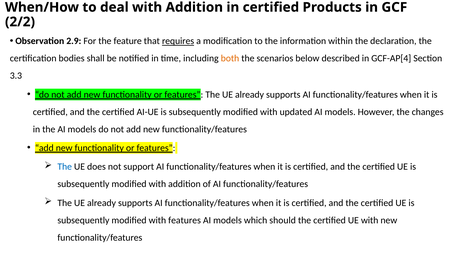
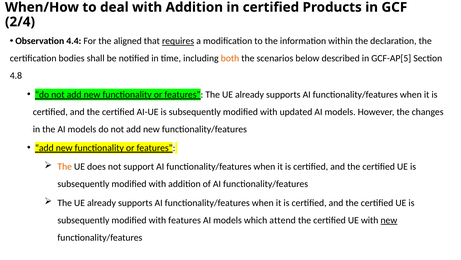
2/2: 2/2 -> 2/4 (20, 22)
2.9: 2.9 -> 4.4 (74, 41)
feature: feature -> aligned (128, 41)
GCF-AP[4: GCF-AP[4 -> GCF-AP[5 (391, 58)
3.3: 3.3 -> 4.8 (16, 76)
The colour: blue -> orange (65, 166)
should: should -> attend (283, 220)
new underline: none -> present (389, 220)
